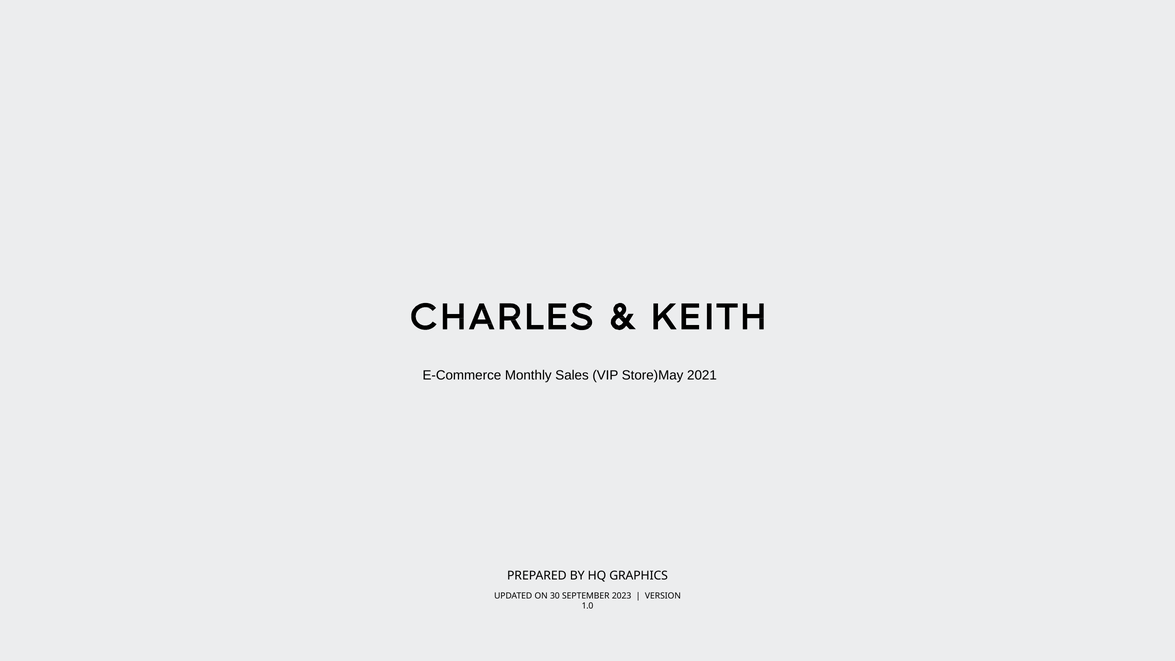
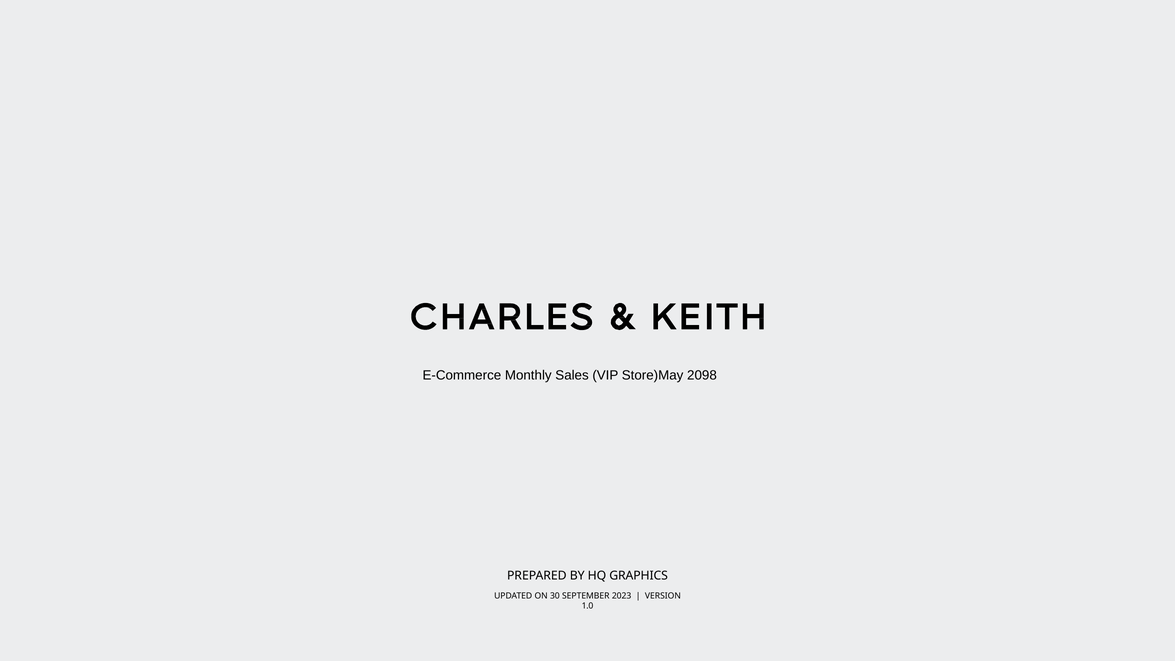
2021: 2021 -> 2098 (702, 375)
